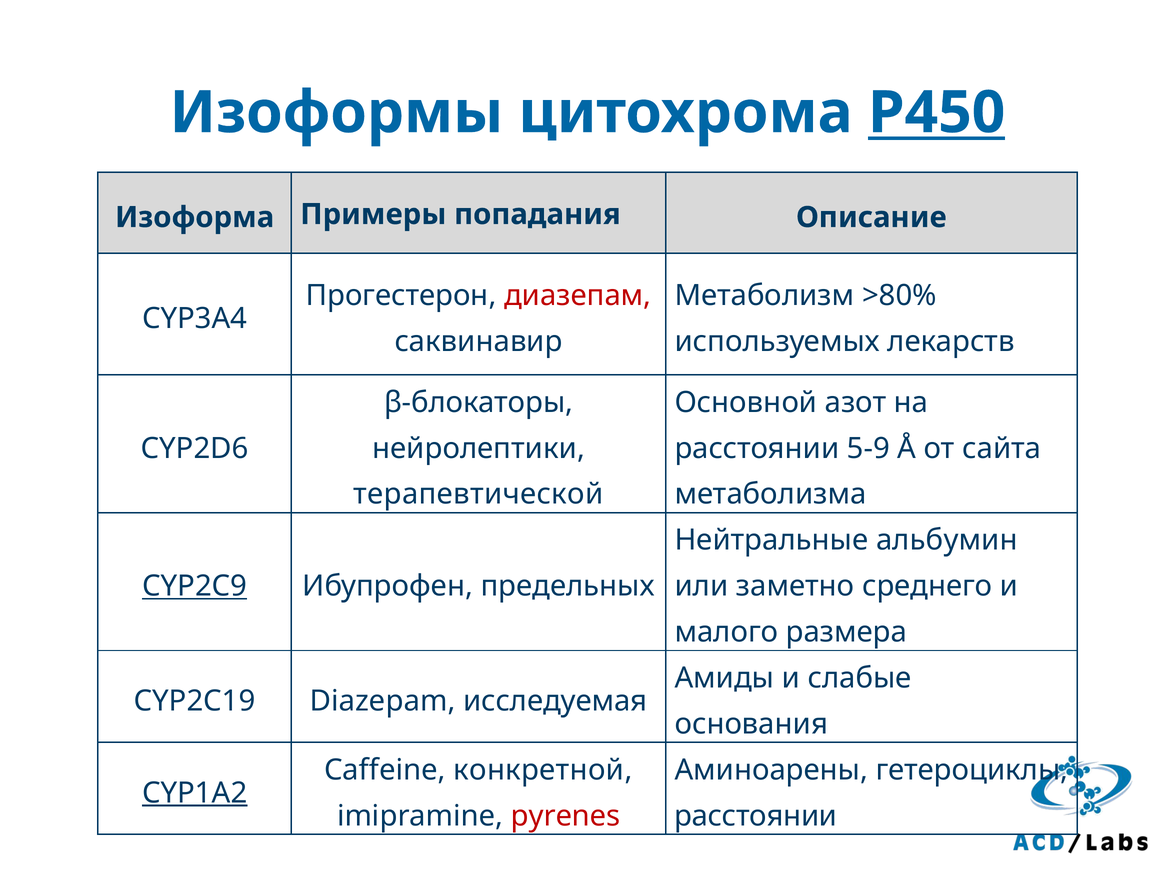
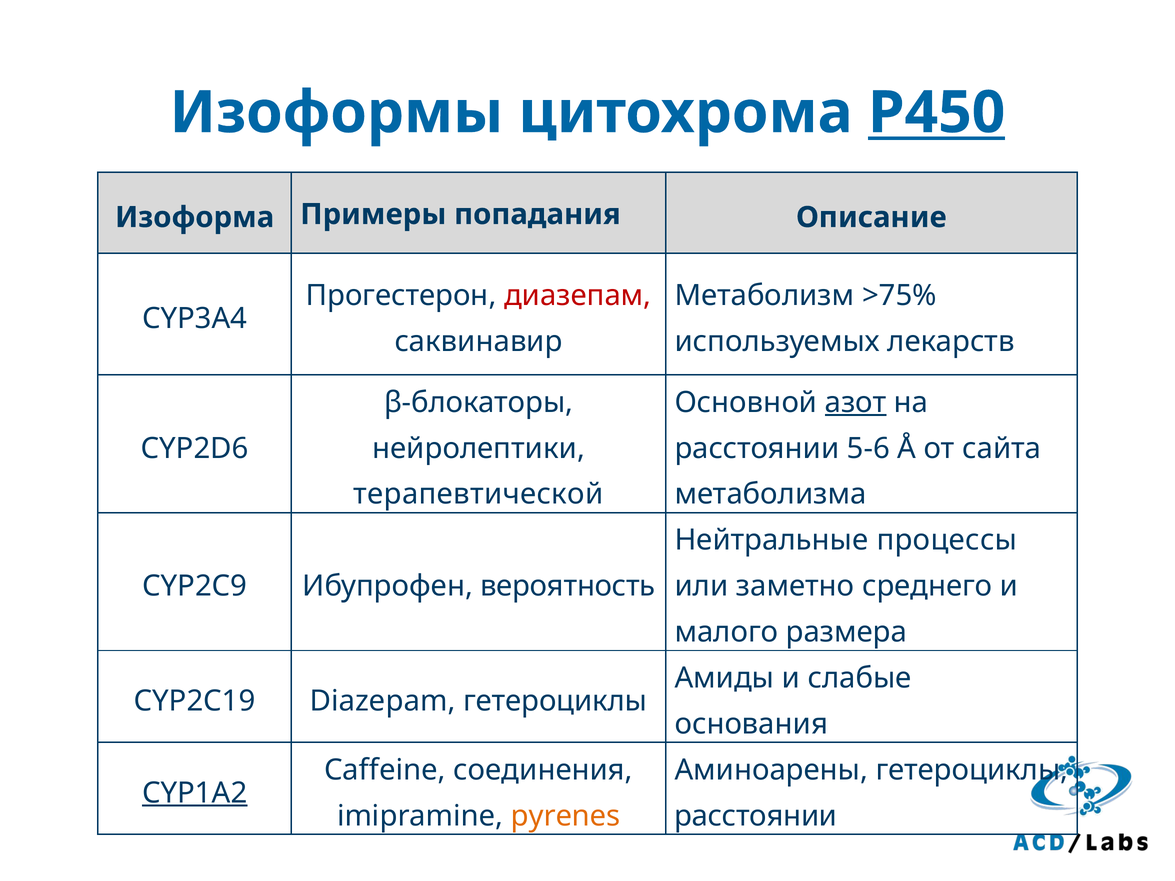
>80%: >80% -> >75% (899, 296)
азот underline: none -> present (856, 403)
5-9: 5-9 -> 5-6 (868, 449)
альбумин: альбумин -> процессы (947, 540)
CYP2C9 underline: present -> none (195, 586)
предельных: предельных -> вероятность (568, 586)
Diazepam исследуемая: исследуемая -> гетероциклы (555, 701)
конкретной: конкретной -> соединения (543, 770)
pyrenes colour: red -> orange (566, 816)
